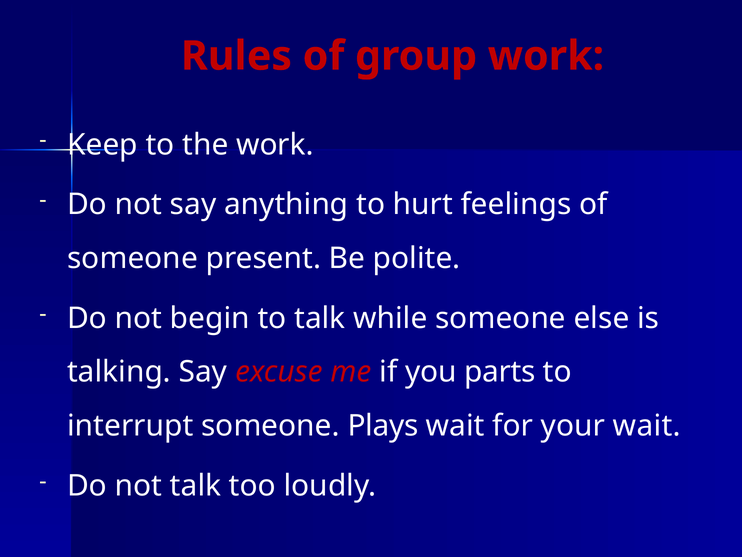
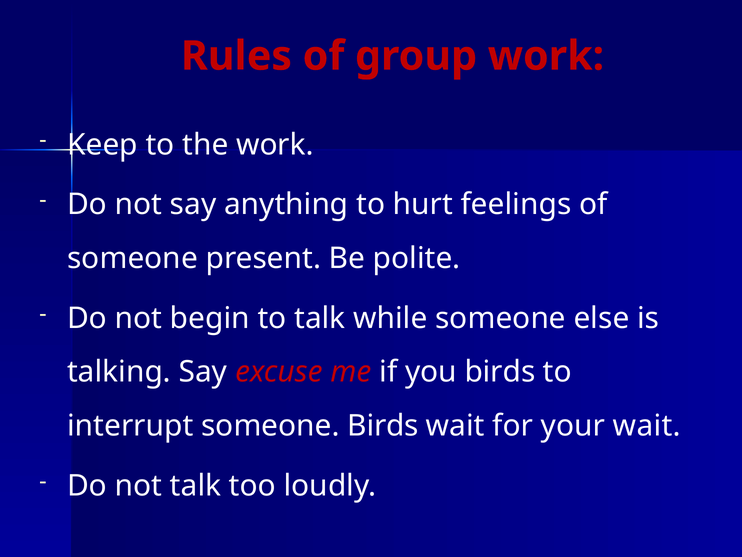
you parts: parts -> birds (500, 372)
someone Plays: Plays -> Birds (383, 426)
